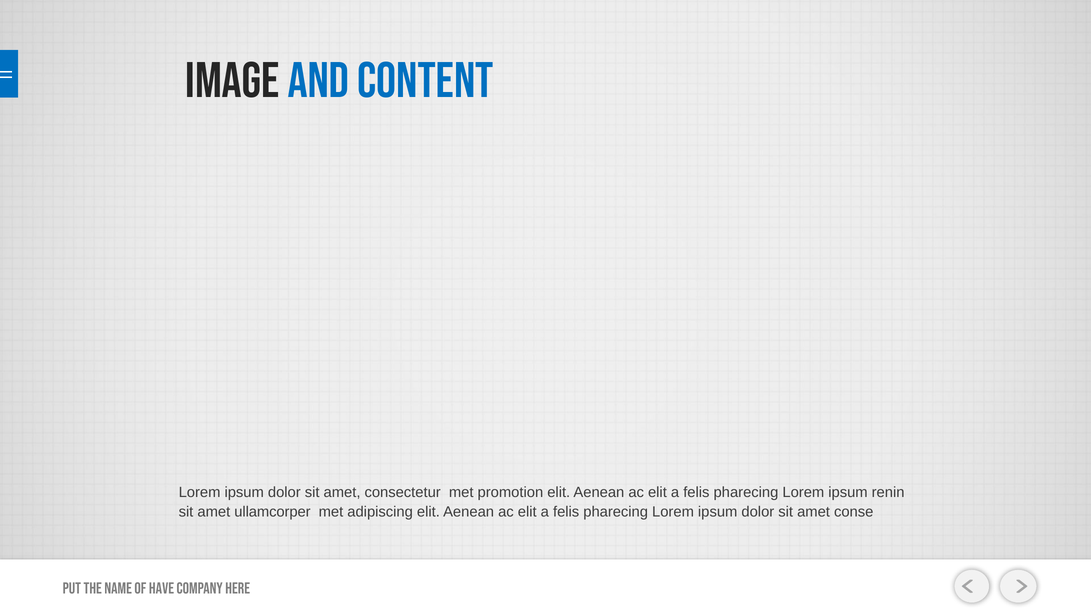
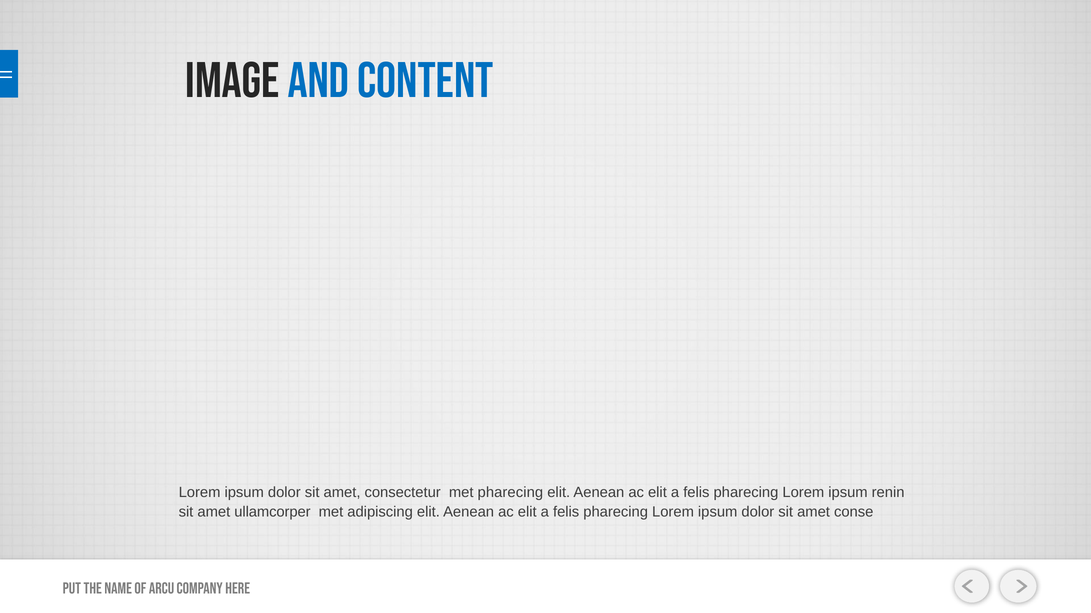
met promotion: promotion -> pharecing (510, 493)
HAVE: HAVE -> ARCU (162, 589)
